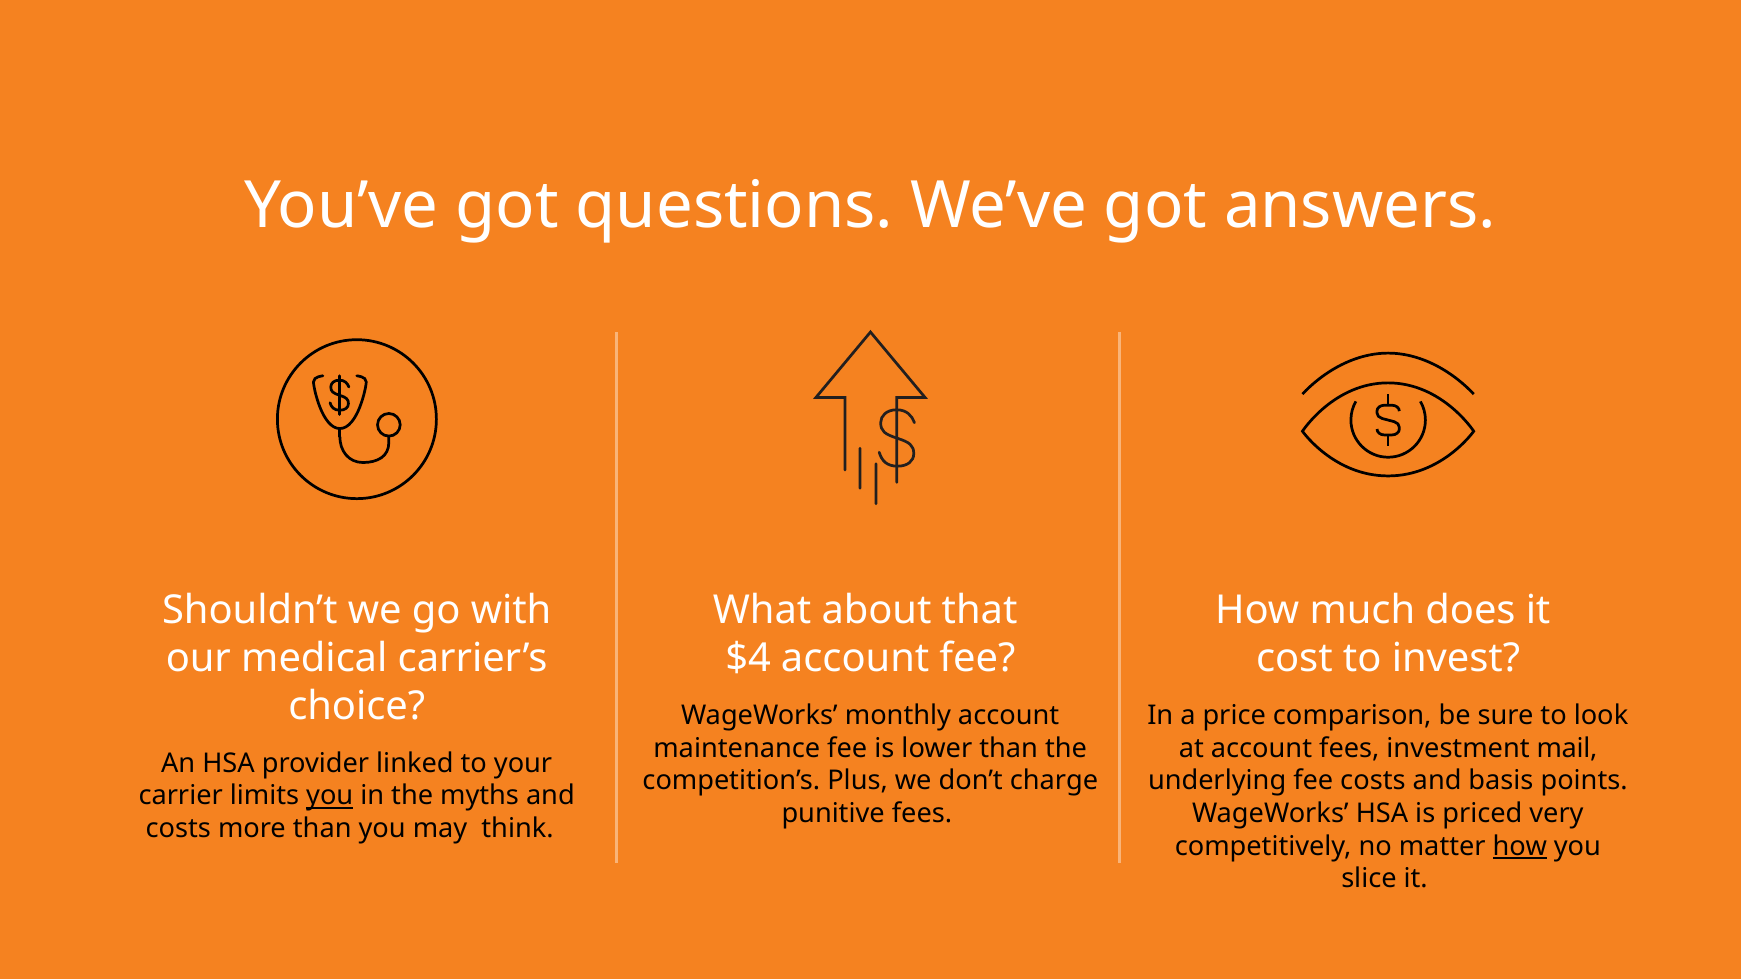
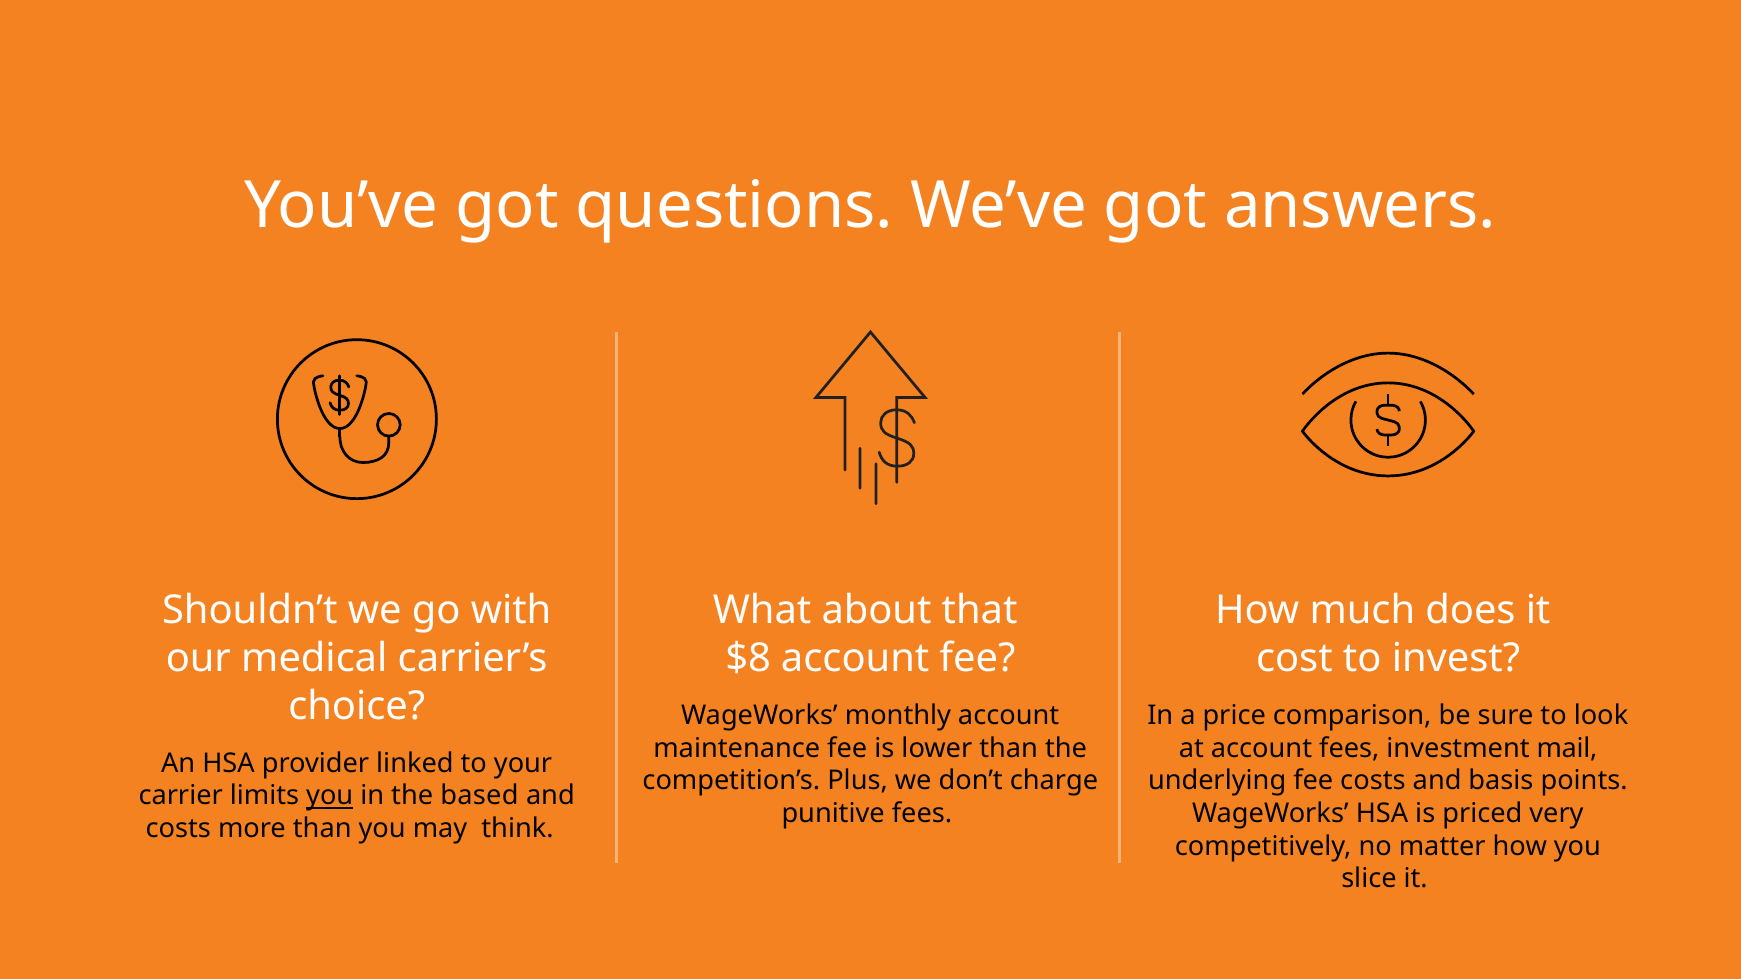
$4: $4 -> $8 (748, 658)
myths: myths -> based (479, 796)
how underline: present -> none (1520, 846)
